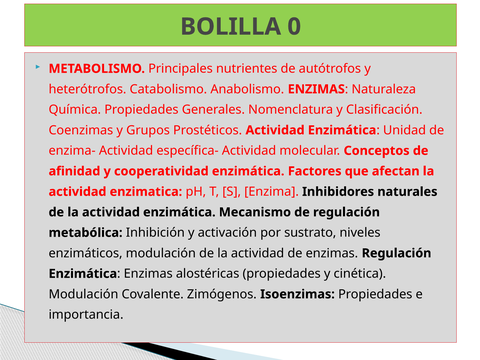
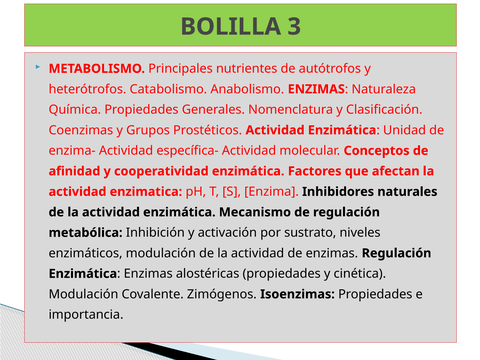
0: 0 -> 3 (294, 27)
